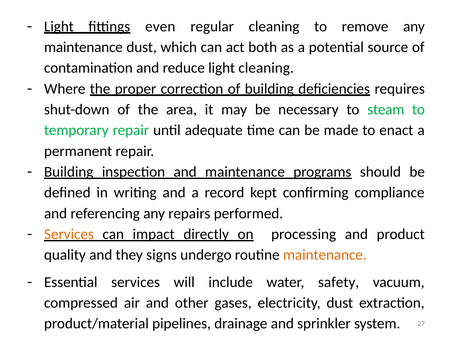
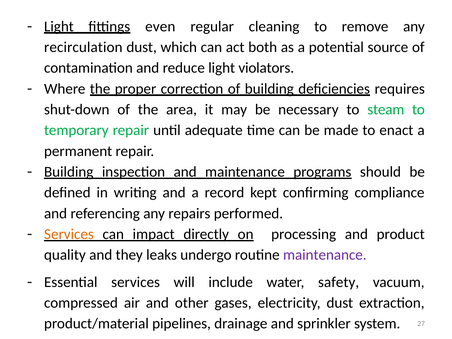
maintenance: maintenance -> recirculation (83, 47)
light cleaning: cleaning -> violators (266, 68)
signs: signs -> leaks (162, 255)
maintenance colour: orange -> purple (325, 255)
